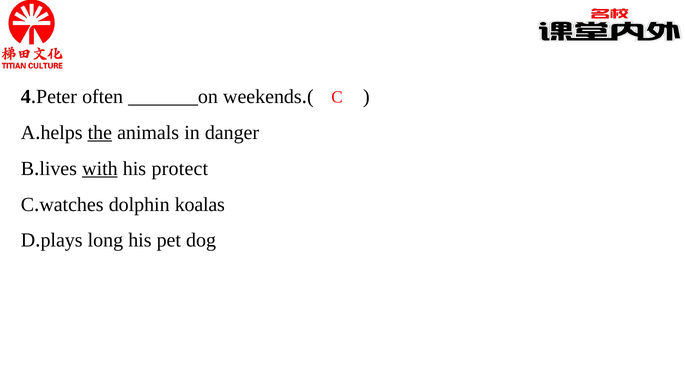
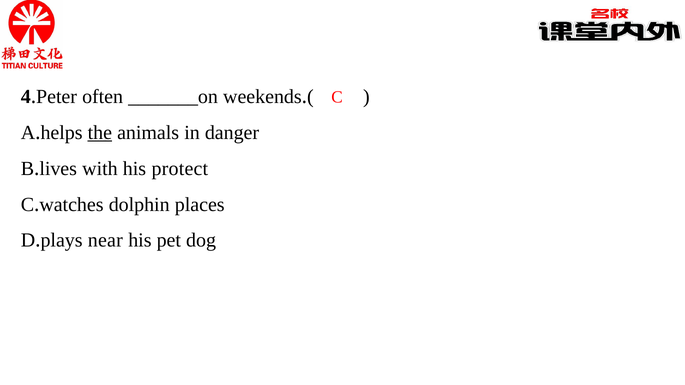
with underline: present -> none (100, 169)
koalas: koalas -> places (200, 205)
long: long -> near (105, 241)
